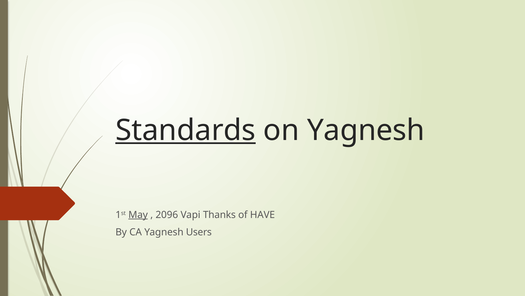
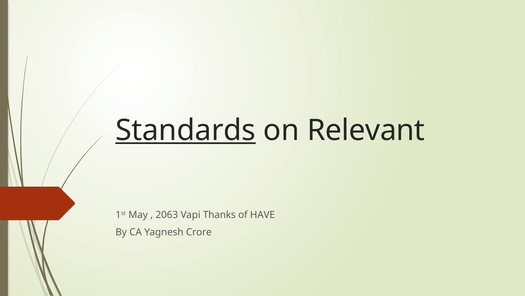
on Yagnesh: Yagnesh -> Relevant (366, 130)
May underline: present -> none (138, 214)
2096: 2096 -> 2063 (167, 214)
Users: Users -> Crore (199, 232)
